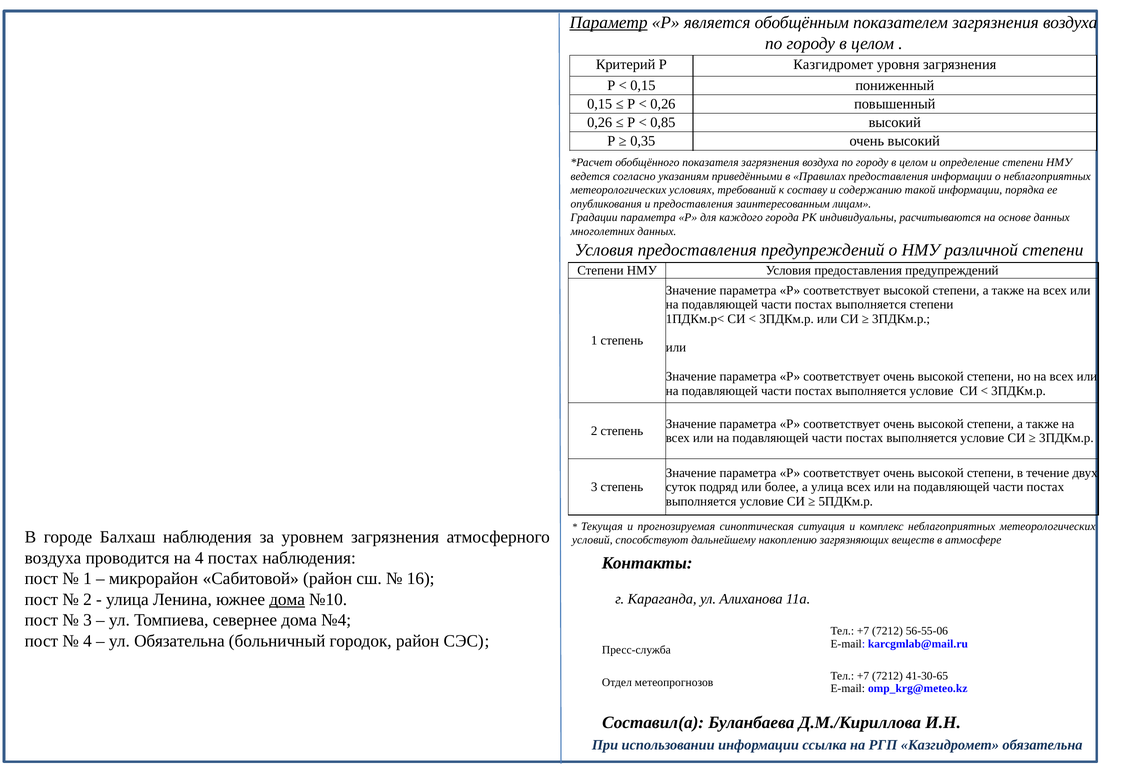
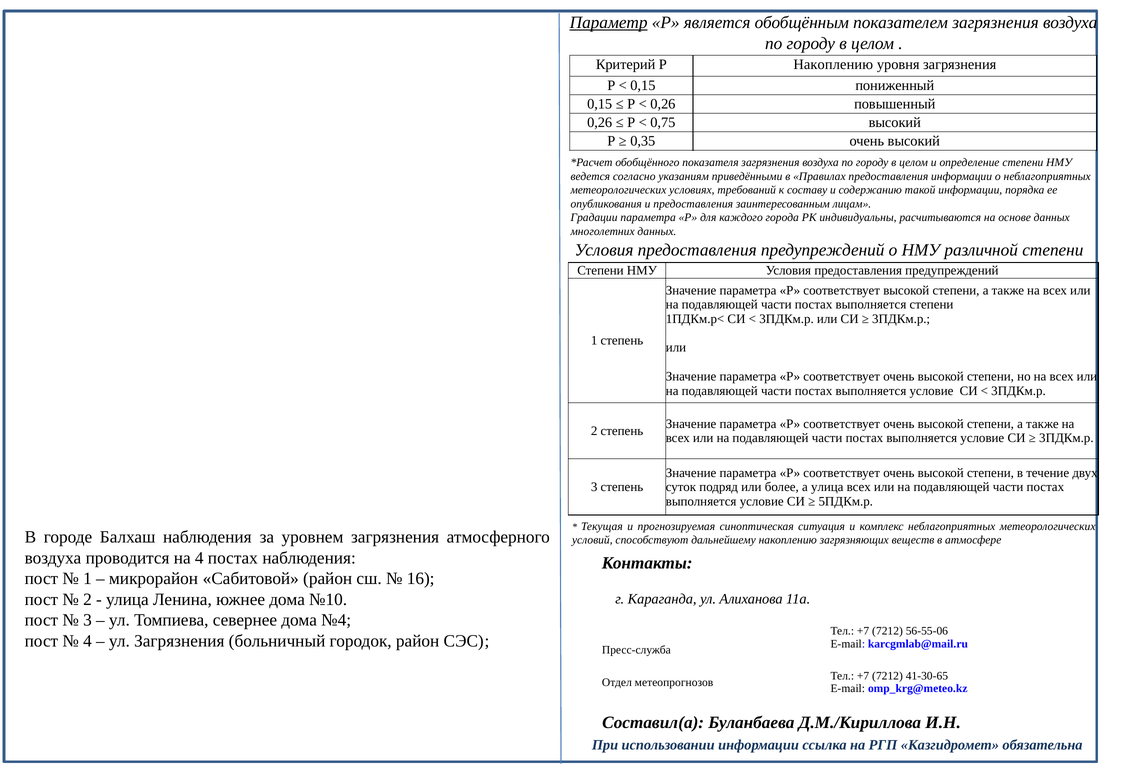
Р Казгидромет: Казгидромет -> Накоплению (833, 64)
0,85: 0,85 -> 0,75 (663, 122)
дома underline: present -> none (287, 599)
ул Обязательна: Обязательна -> Загрязнения (179, 641)
